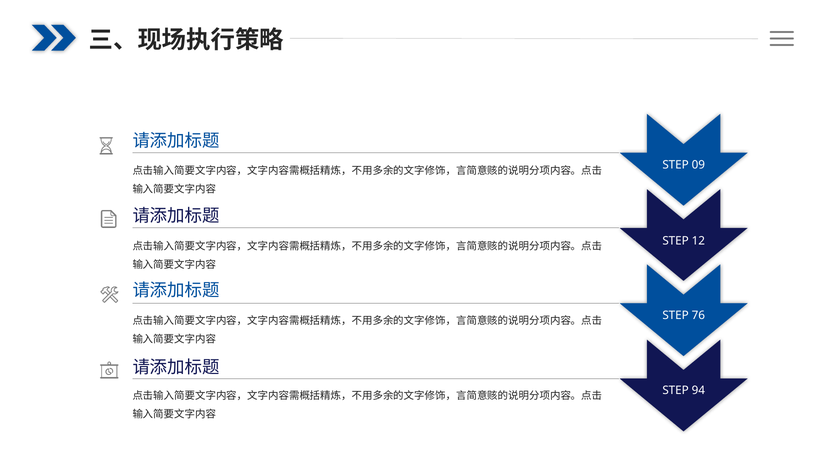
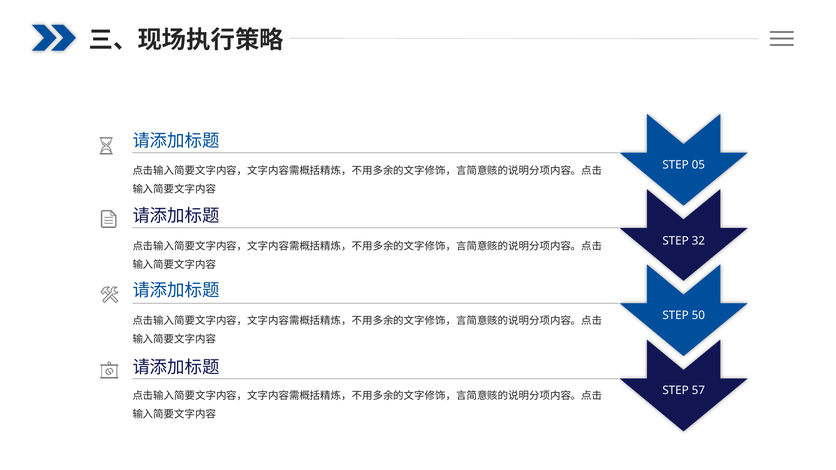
09: 09 -> 05 (698, 165)
12: 12 -> 32 (698, 241)
76: 76 -> 50 (698, 315)
94: 94 -> 57 (698, 390)
